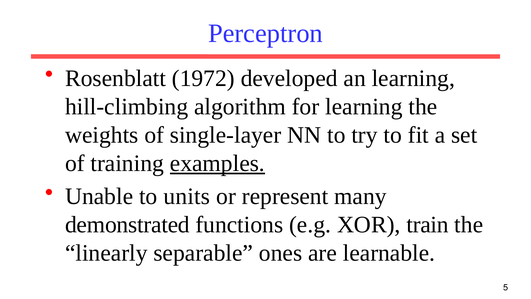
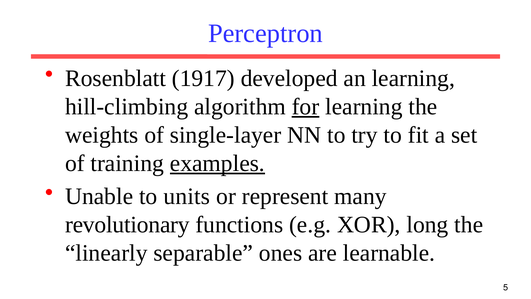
1972: 1972 -> 1917 (203, 78)
for underline: none -> present (306, 107)
demonstrated: demonstrated -> revolutionary (127, 225)
train: train -> long (427, 225)
